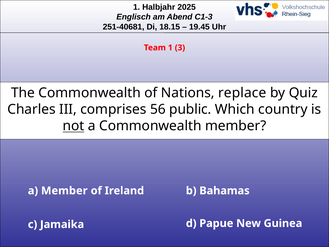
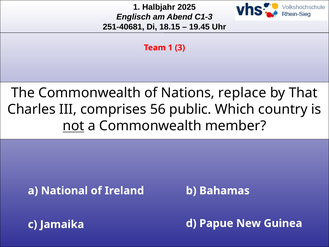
Quiz: Quiz -> That (303, 93)
a Member: Member -> National (64, 191)
